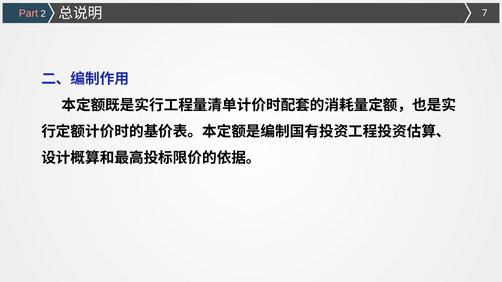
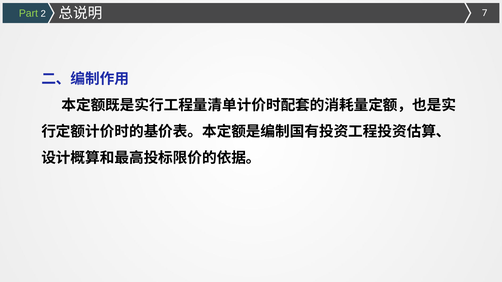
Part colour: pink -> light green (28, 13)
